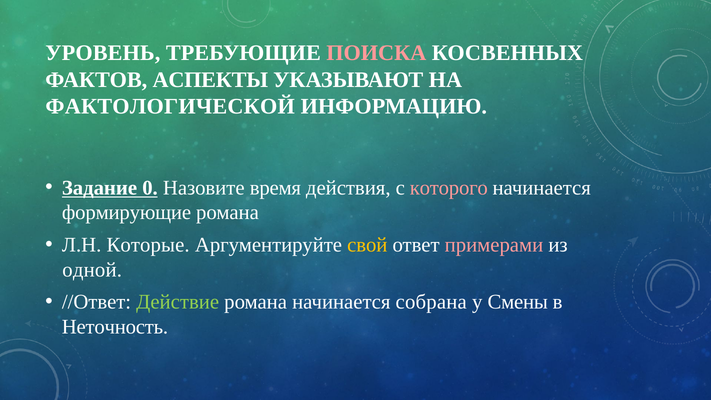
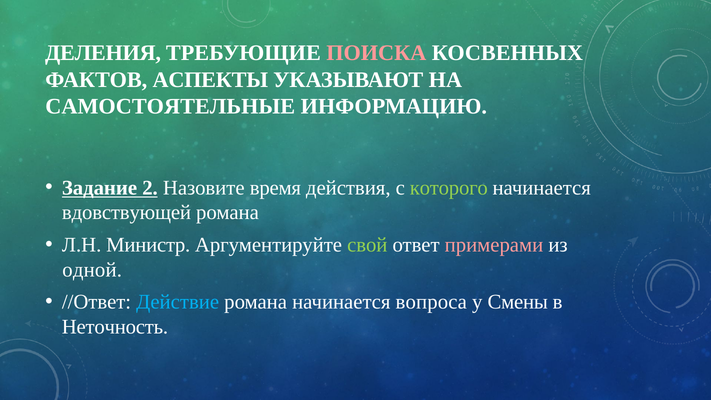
УРОВЕНЬ: УРОВЕНЬ -> ДЕЛЕНИЯ (103, 53)
ФАКТОЛОГИЧЕСКОЙ: ФАКТОЛОГИЧЕСКОЙ -> САМОСТОЯТЕЛЬНЫЕ (170, 106)
0: 0 -> 2 (150, 188)
которого colour: pink -> light green (449, 188)
формирующие: формирующие -> вдовствующей (127, 213)
Которые: Которые -> Министр (148, 245)
свой colour: yellow -> light green (367, 245)
Действие colour: light green -> light blue (178, 302)
собрана: собрана -> вопроса (431, 302)
